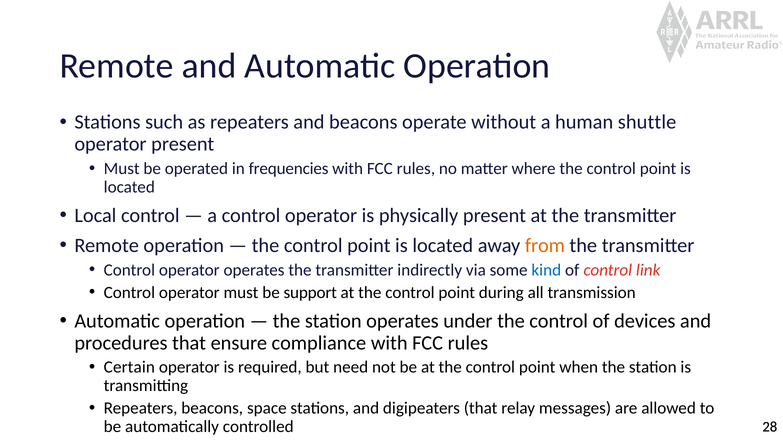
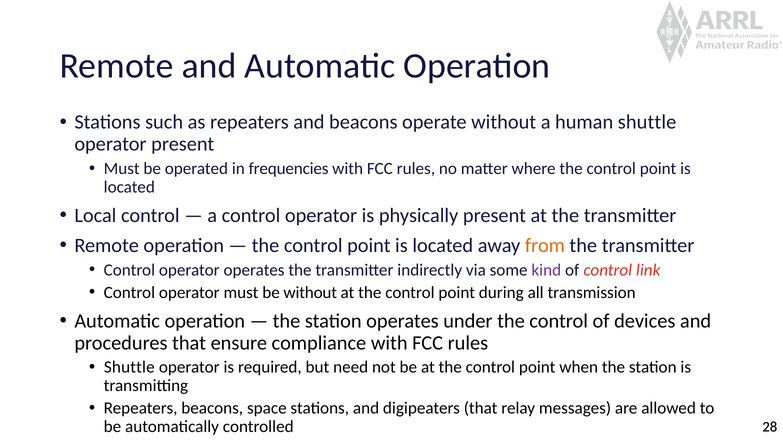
kind colour: blue -> purple (546, 270)
be support: support -> without (310, 293)
Certain: Certain -> Shuttle (129, 367)
